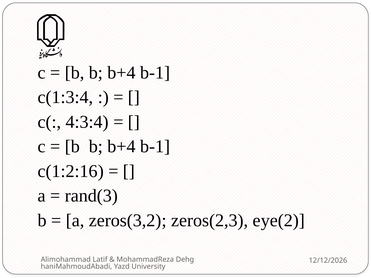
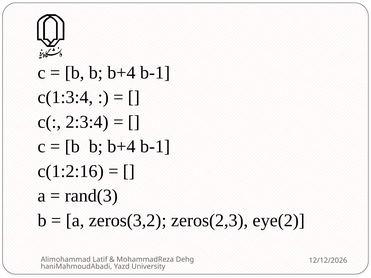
4:3:4: 4:3:4 -> 2:3:4 (87, 122)
